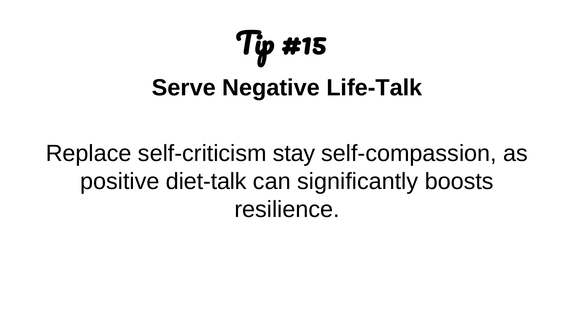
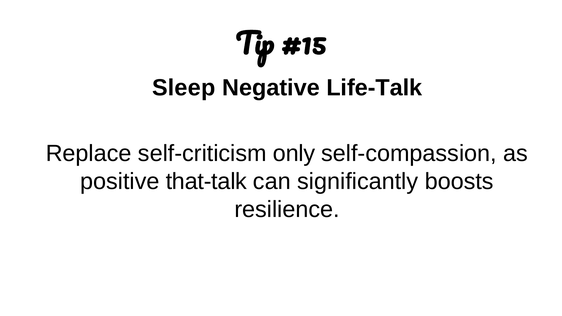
Serve: Serve -> Sleep (184, 88)
stay: stay -> only (294, 153)
diet-talk: diet-talk -> that-talk (206, 182)
